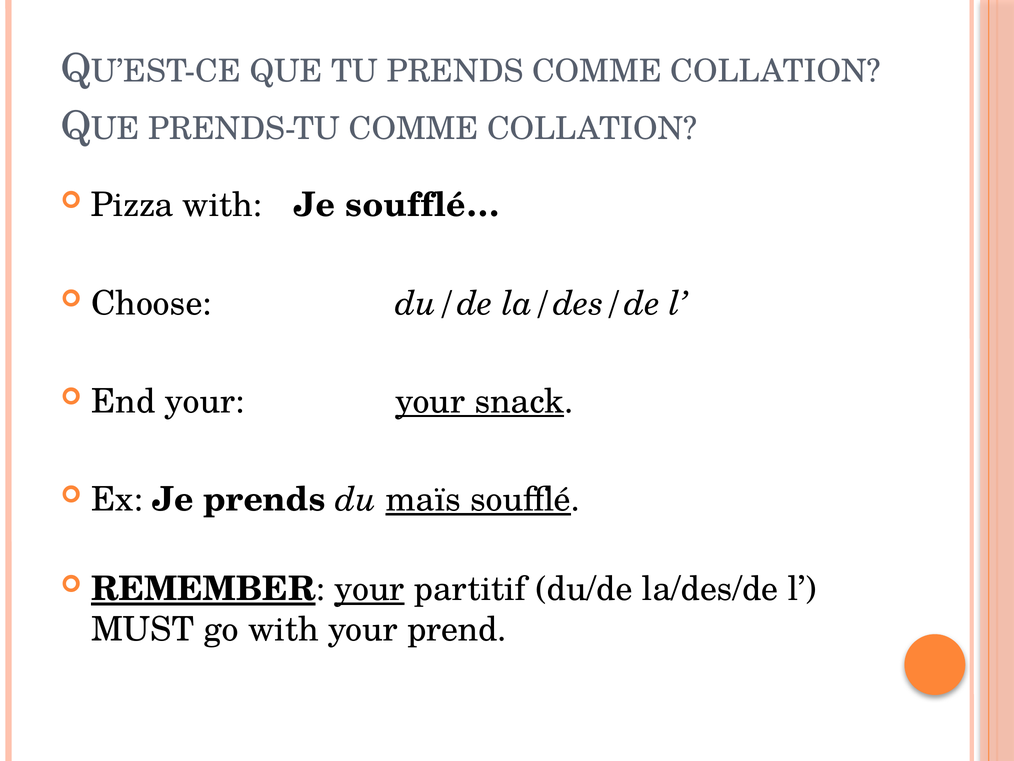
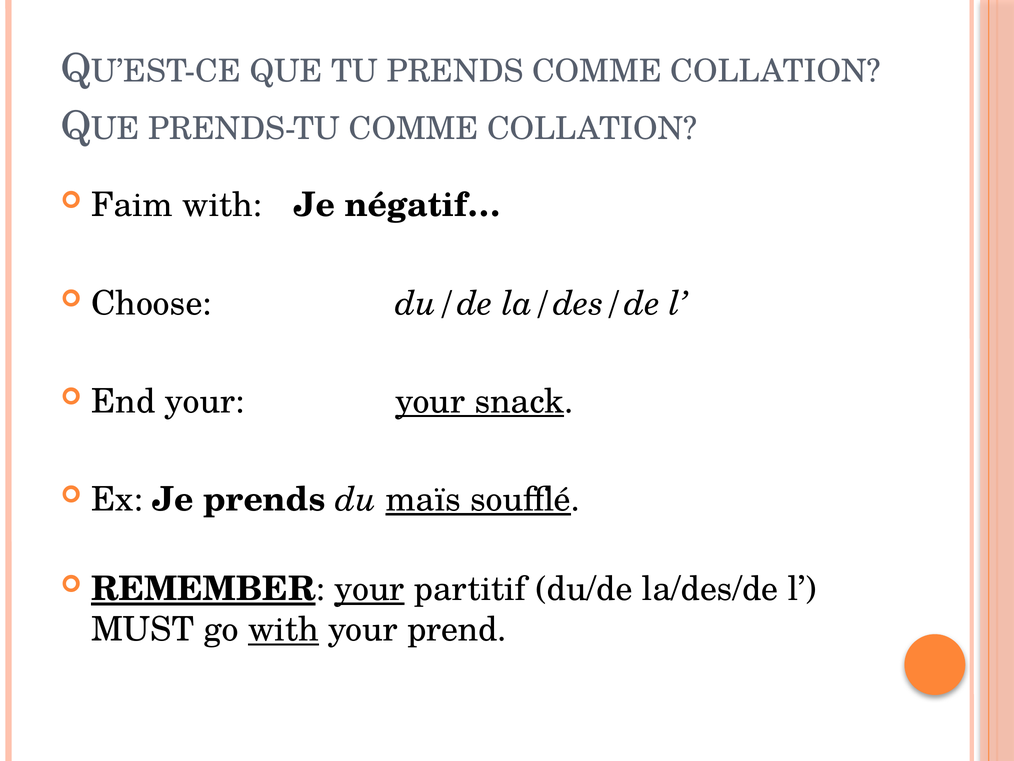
Pizza: Pizza -> Faim (132, 205)
soufflé…: soufflé… -> négatif… (423, 205)
with underline: none -> present (283, 629)
